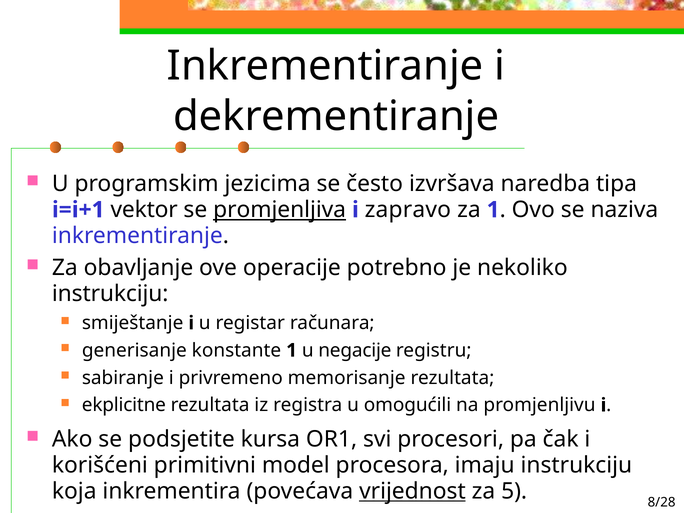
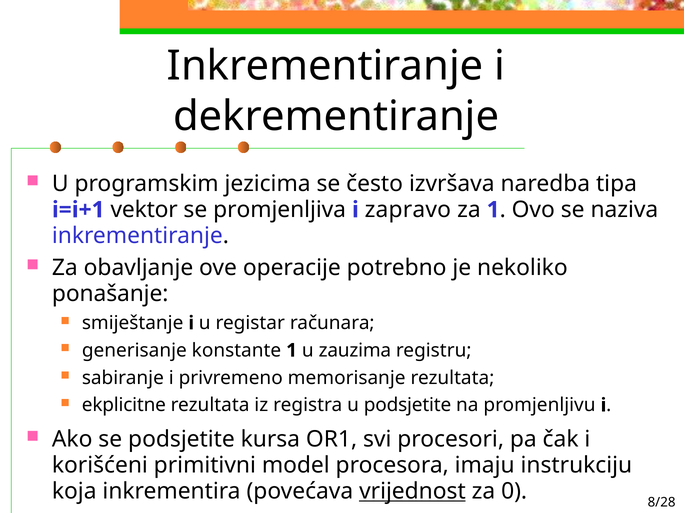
promjenljiva underline: present -> none (280, 210)
instrukciju: instrukciju -> ponašanje (110, 293)
negacije: negacije -> zauzima (355, 350)
u omogućili: omogućili -> podsjetite (408, 405)
5: 5 -> 0 (514, 491)
